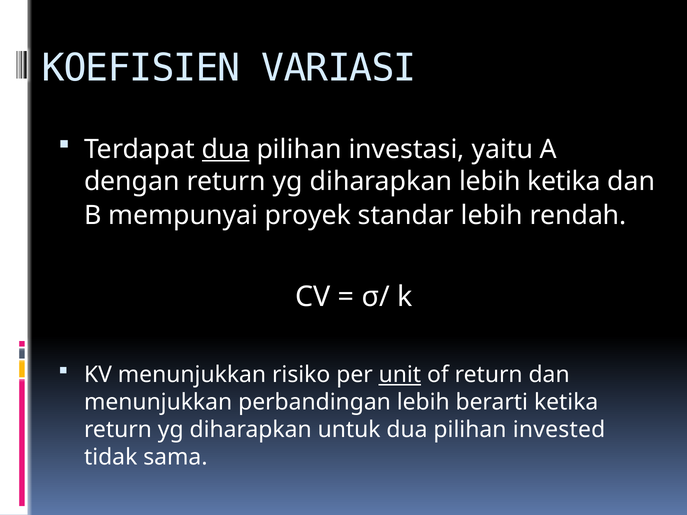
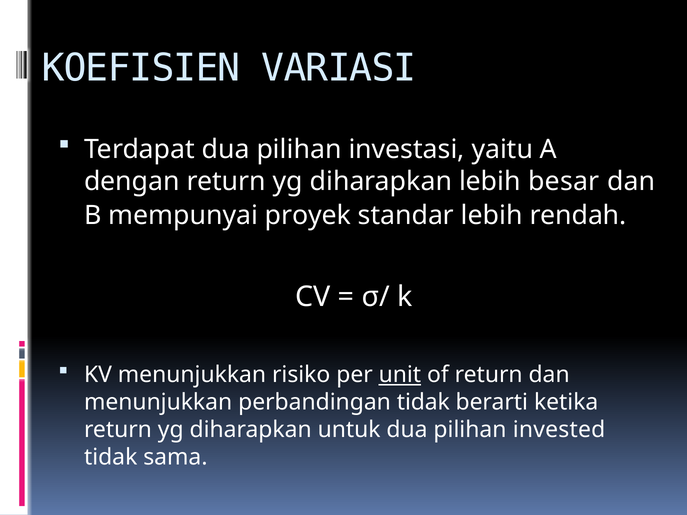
dua underline: present -> none (226, 149)
lebih ketika: ketika -> besar (564, 181)
perbandingan lebih: lebih -> tidak (423, 402)
